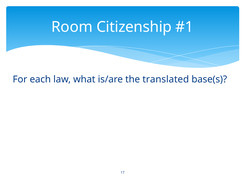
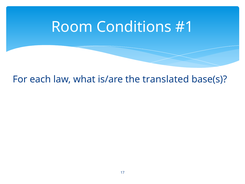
Citizenship: Citizenship -> Conditions (134, 27)
